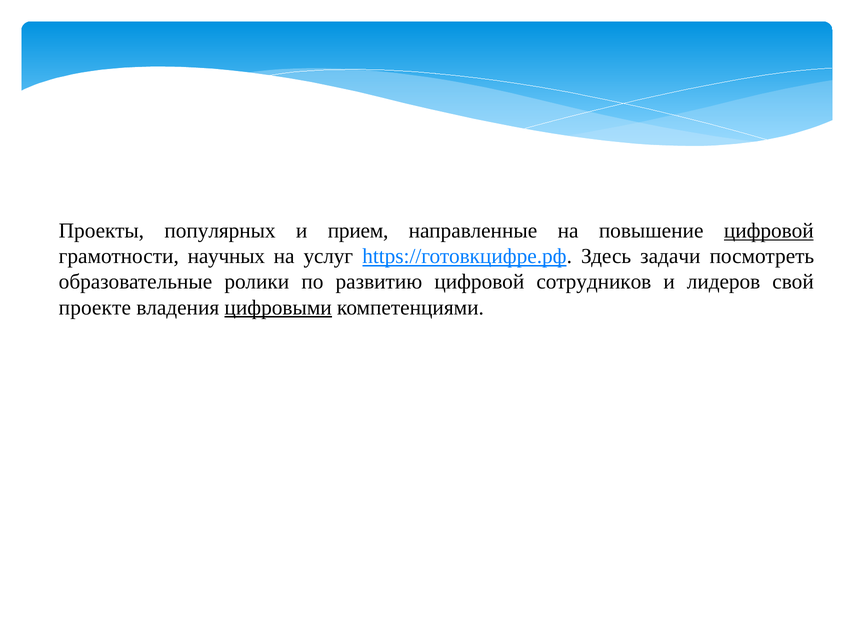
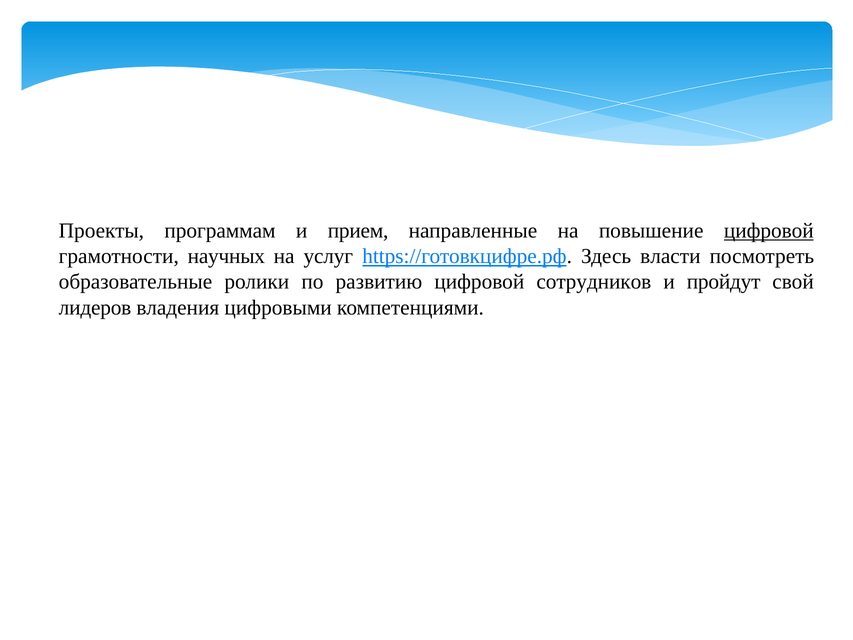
популярных: популярных -> программам (220, 231)
задачи: задачи -> власти (670, 256)
лидеров: лидеров -> пройдут (724, 282)
проекте: проекте -> лидеров (95, 307)
цифровыми underline: present -> none (278, 307)
